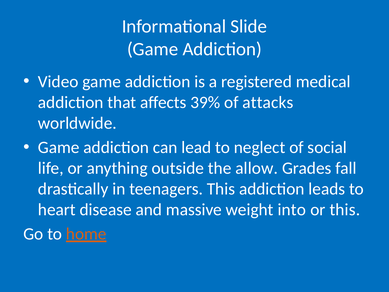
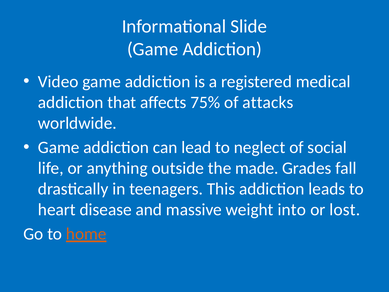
39%: 39% -> 75% (205, 102)
allow: allow -> made (257, 168)
or this: this -> lost (345, 210)
